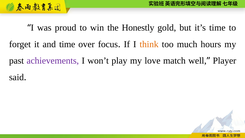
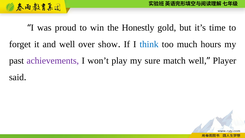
and time: time -> well (67, 44)
focus: focus -> show (108, 44)
think colour: orange -> blue (149, 44)
love: love -> sure (152, 61)
